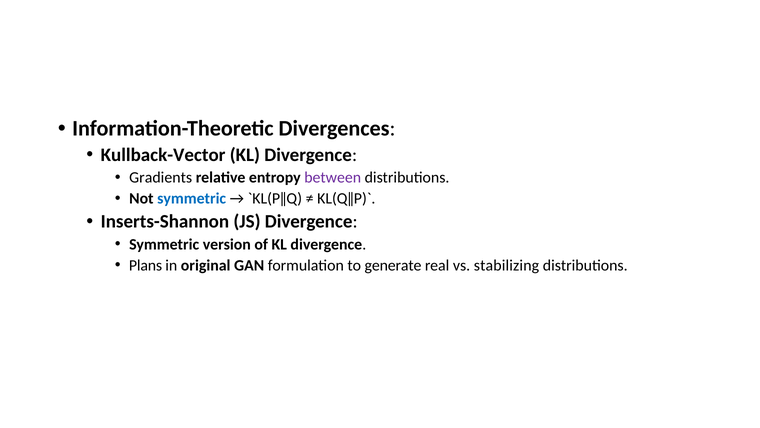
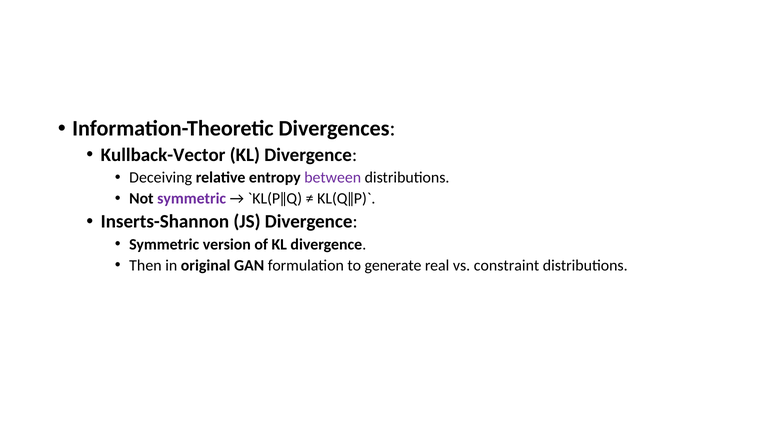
Gradients: Gradients -> Deceiving (161, 177)
symmetric colour: blue -> purple (192, 199)
Plans: Plans -> Then (145, 265)
stabilizing: stabilizing -> constraint (507, 265)
